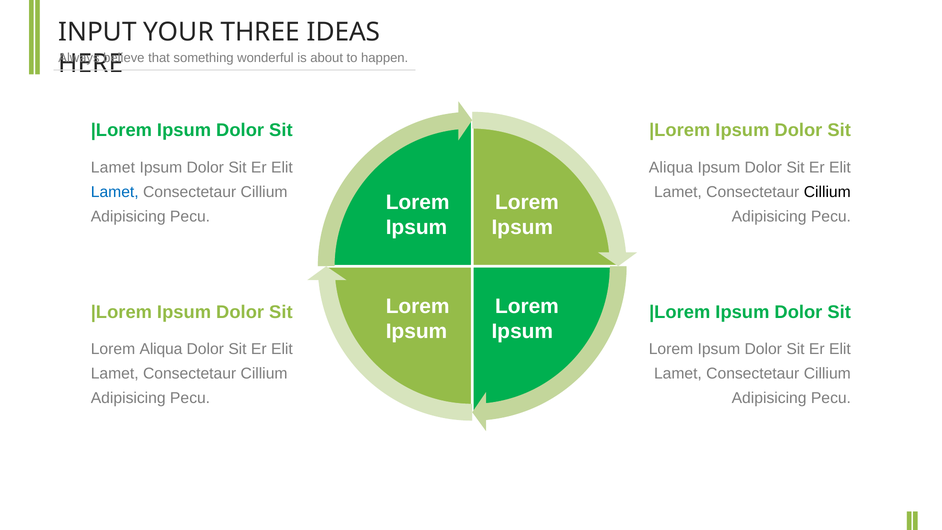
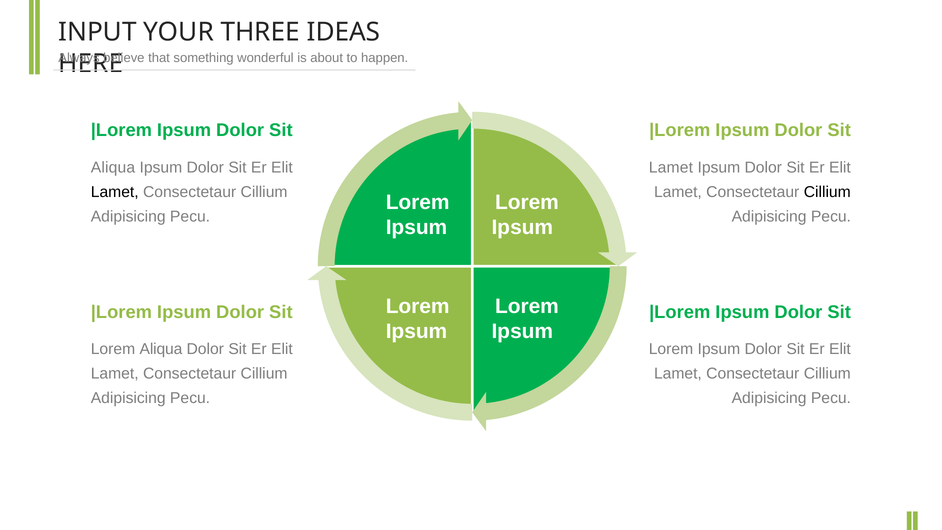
Lamet: Lamet -> Aliqua (113, 167)
Aliqua: Aliqua -> Lamet (671, 167)
Lamet colour: blue -> black (115, 192)
